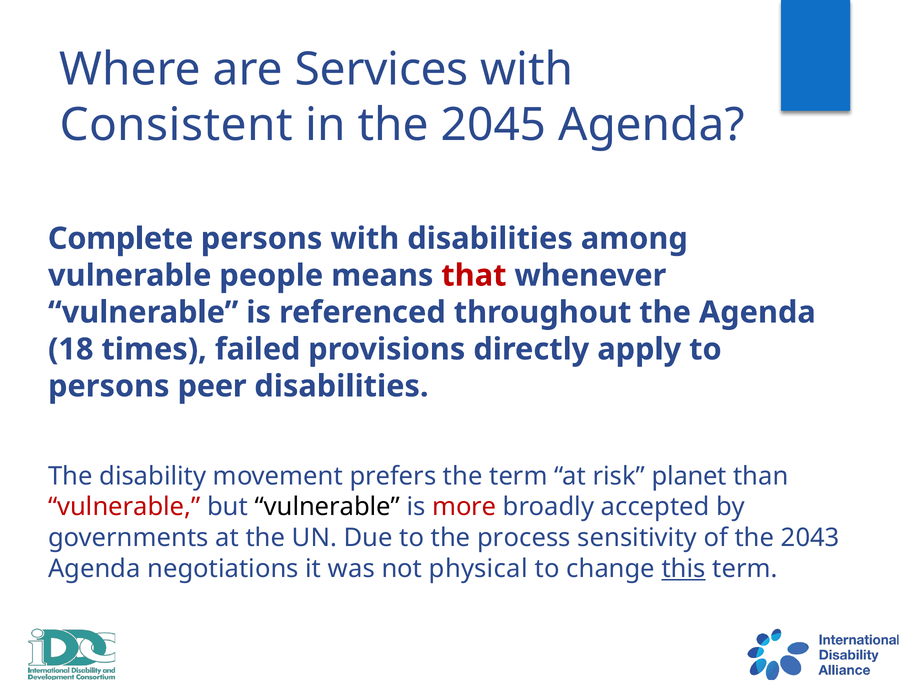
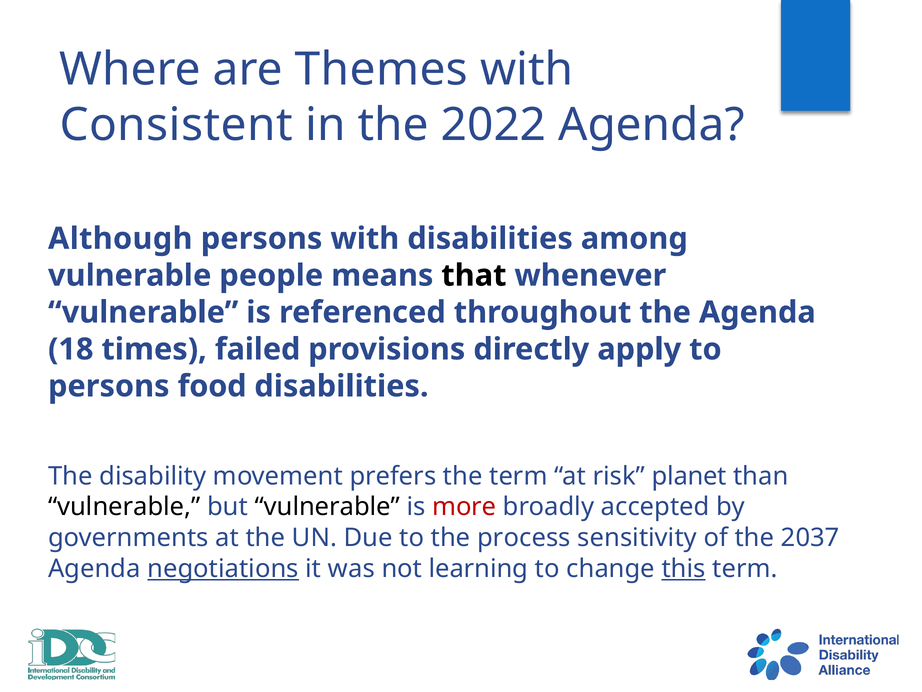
Services: Services -> Themes (381, 70)
2045: 2045 -> 2022 (494, 125)
Complete: Complete -> Although (120, 238)
that colour: red -> black (474, 275)
peer: peer -> food (212, 386)
vulnerable colour: red -> black (124, 507)
2043: 2043 -> 2037 (810, 537)
negotiations underline: none -> present (223, 568)
physical: physical -> learning (478, 568)
